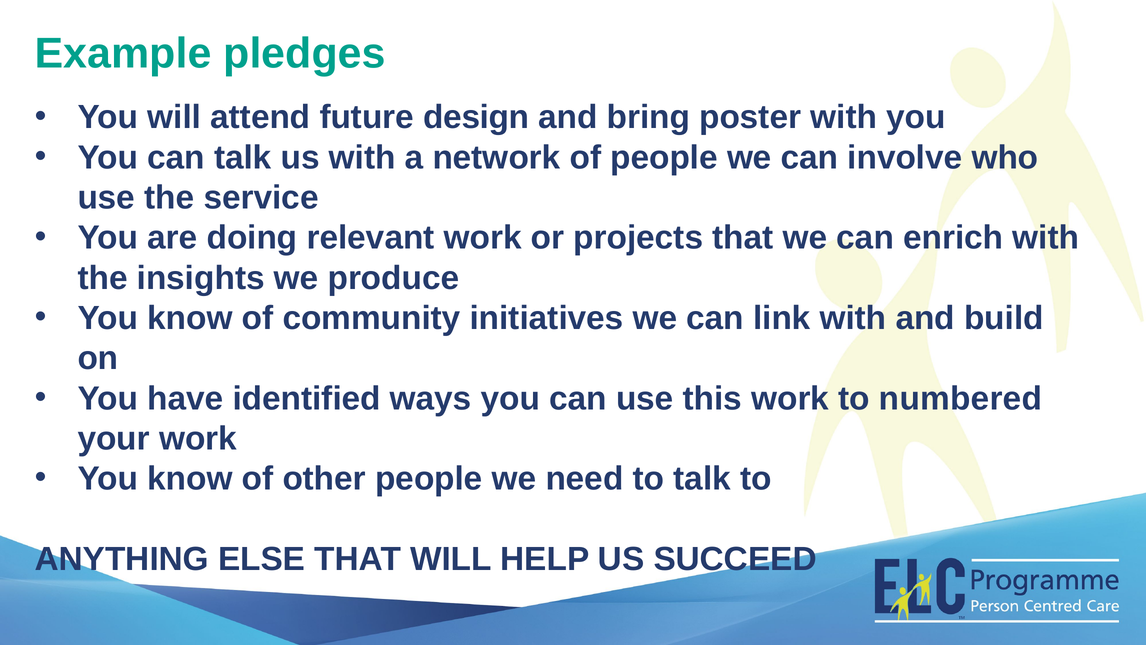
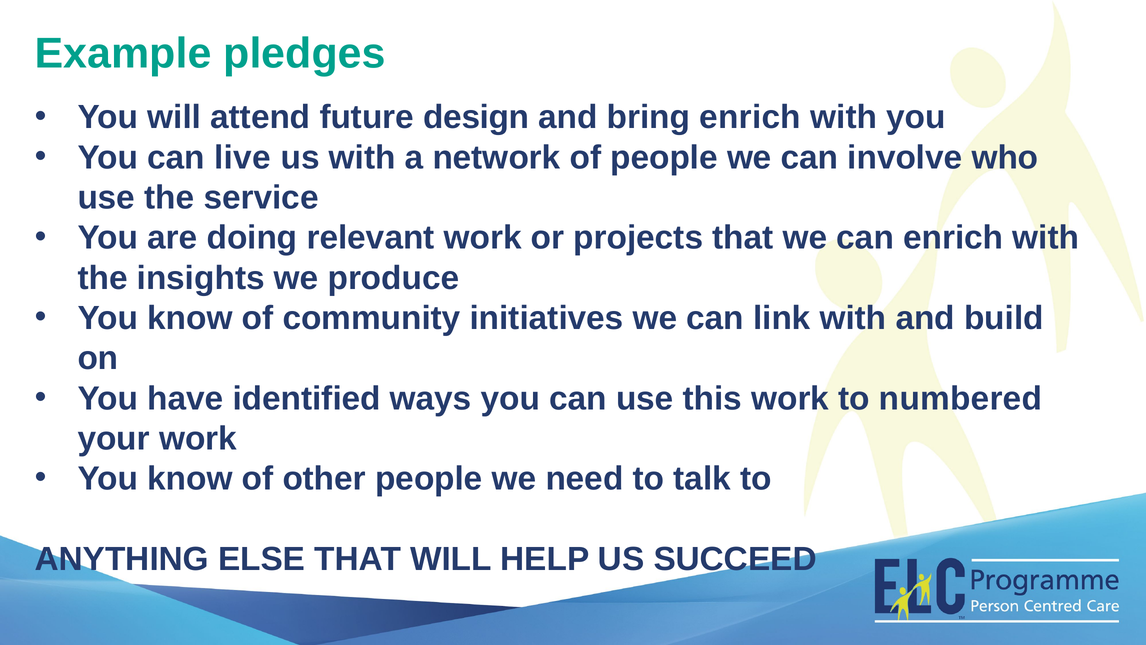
bring poster: poster -> enrich (750, 117)
can talk: talk -> live (243, 157)
